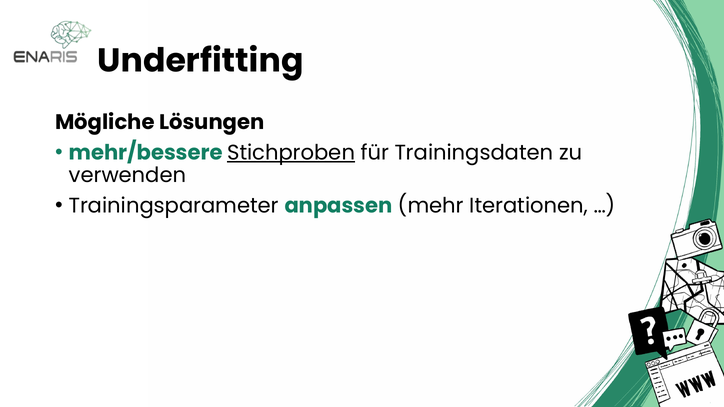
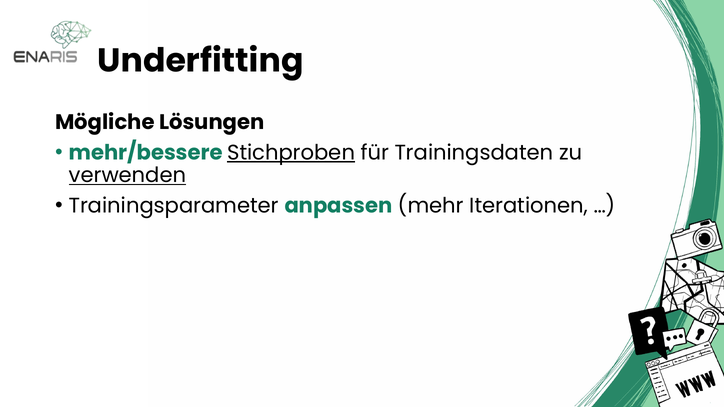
verwenden underline: none -> present (128, 175)
